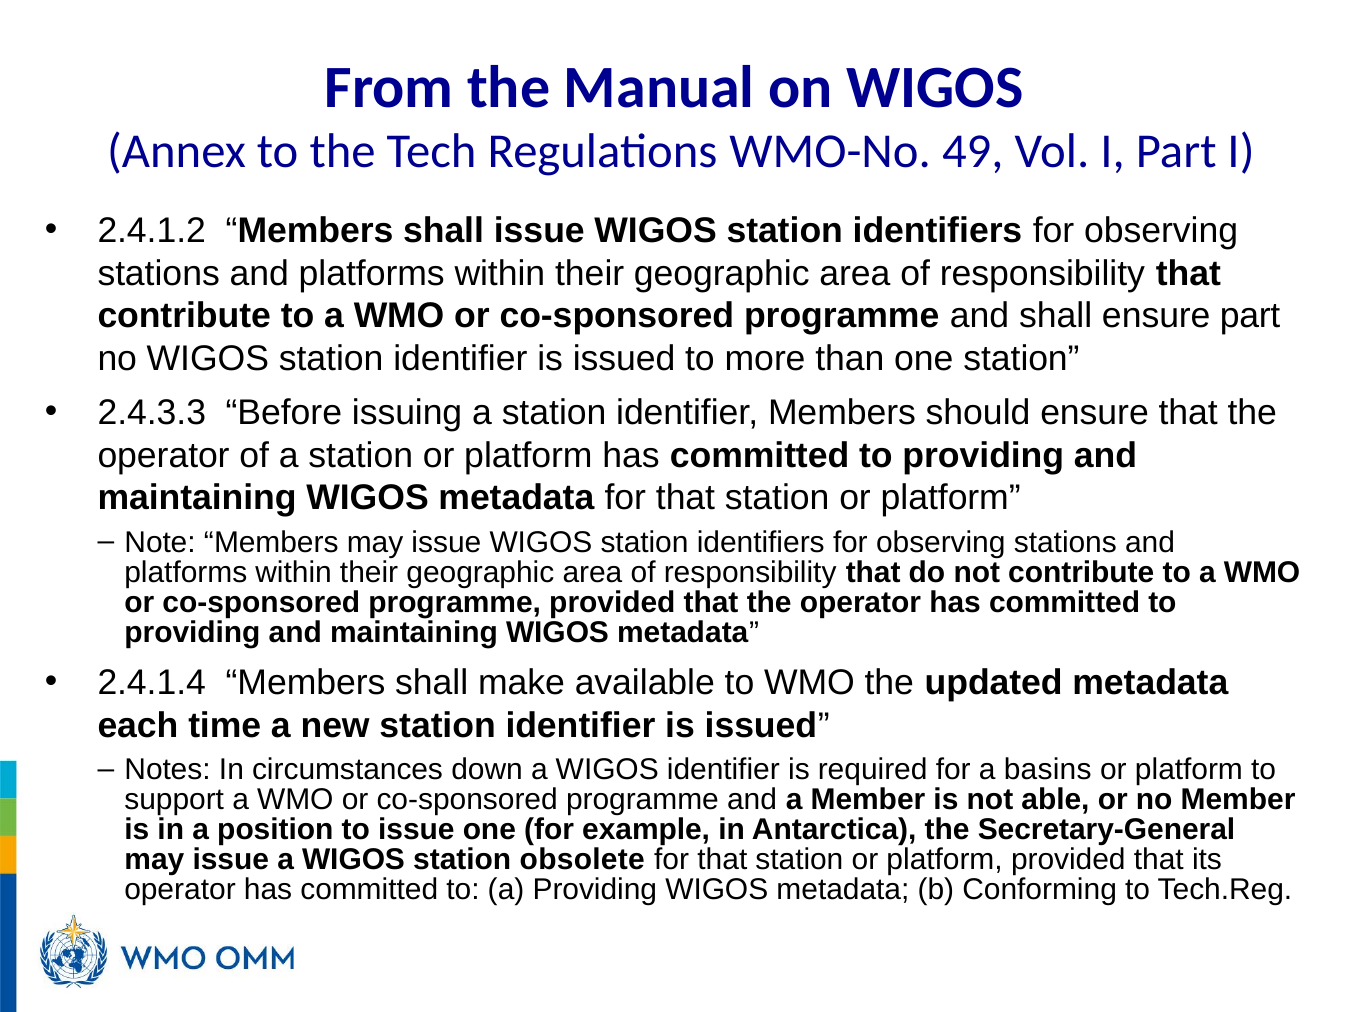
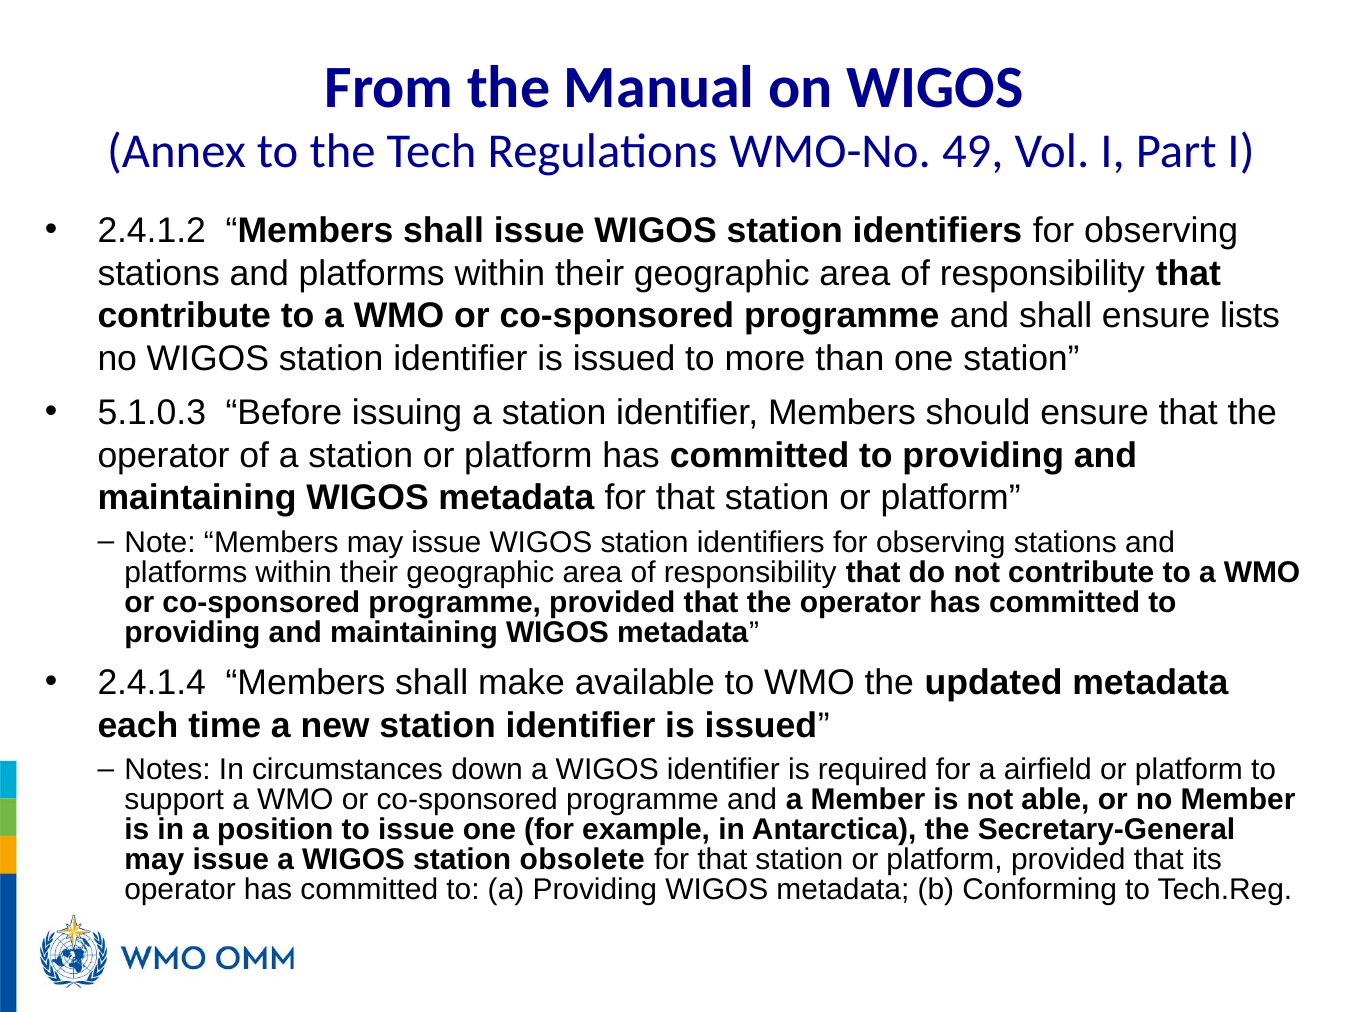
ensure part: part -> lists (1250, 316)
2.4.3.3: 2.4.3.3 -> 5.1.0.3 (152, 413)
basins: basins -> airfield (1048, 770)
